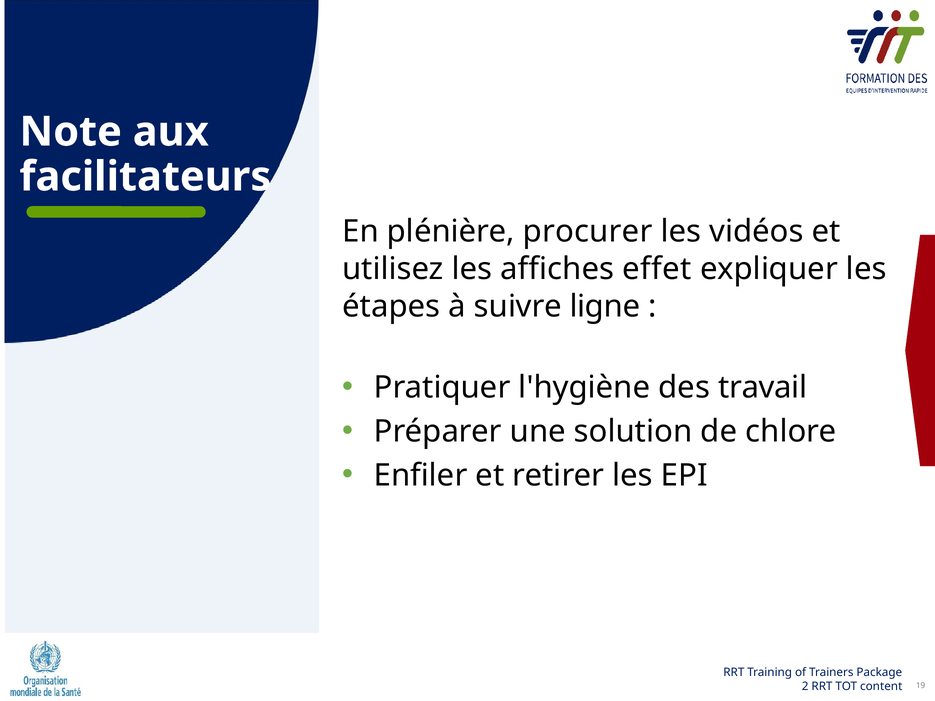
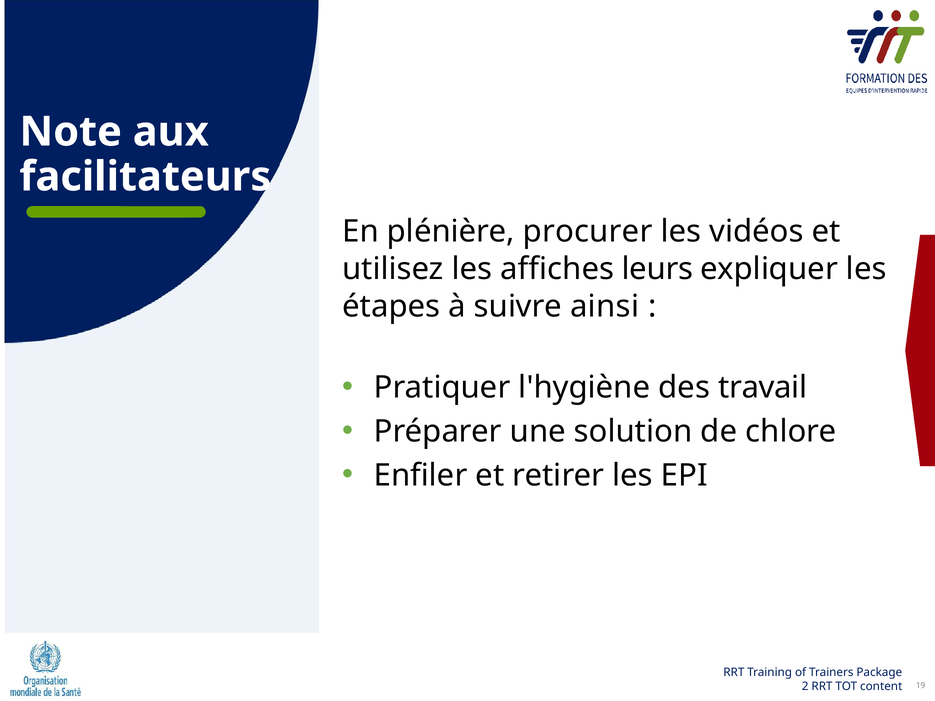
effet: effet -> leurs (657, 269)
ligne: ligne -> ainsi (605, 307)
